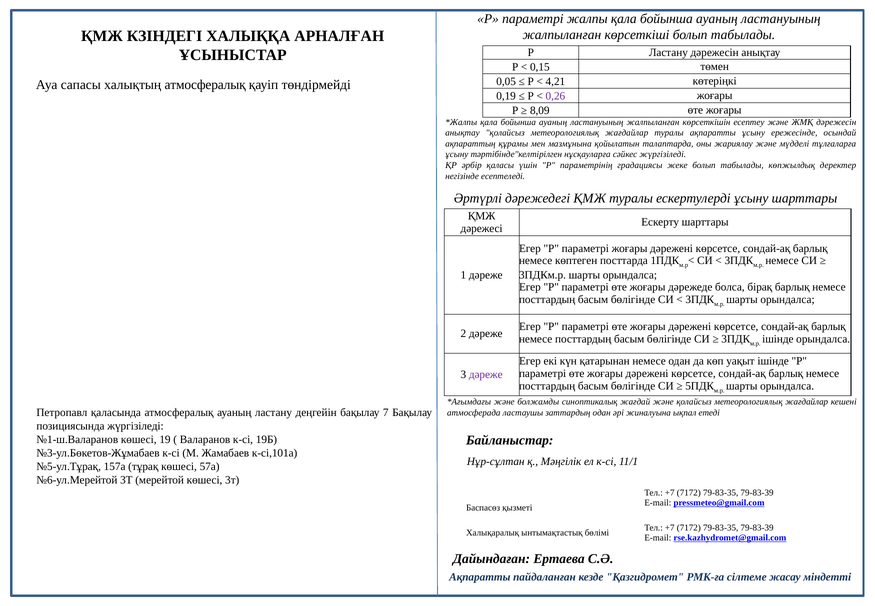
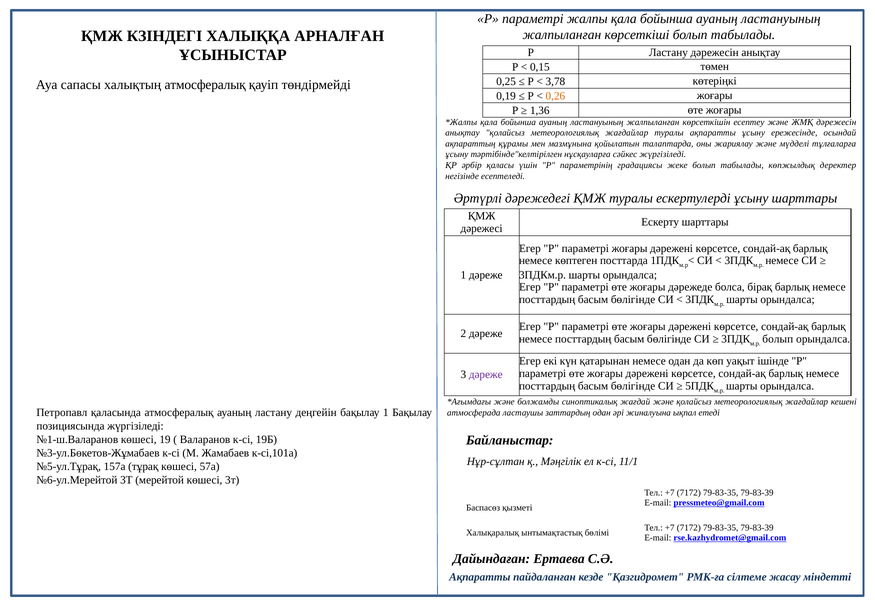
0,05: 0,05 -> 0,25 (506, 82)
4,21: 4,21 -> 3,78 (555, 82)
0,26 colour: purple -> orange (555, 96)
8,09: 8,09 -> 1,36 (540, 110)
ішінде: ішінде -> болып (778, 339)
бақылау 7: 7 -> 1 (386, 412)
